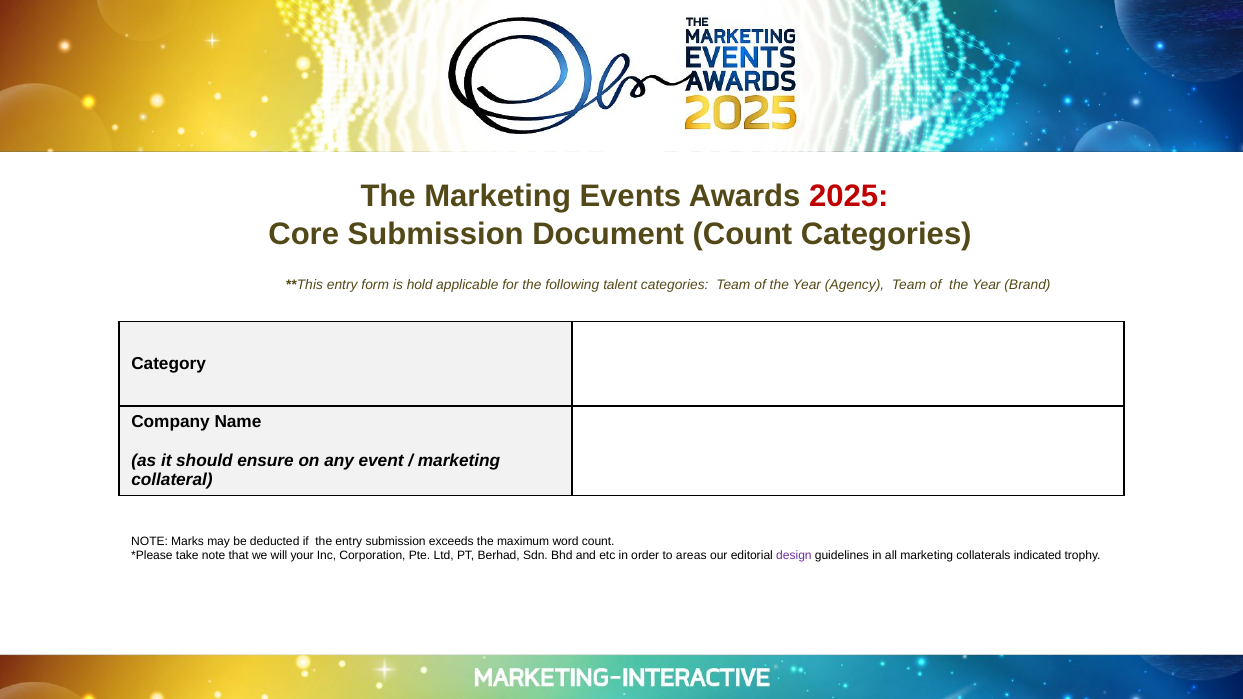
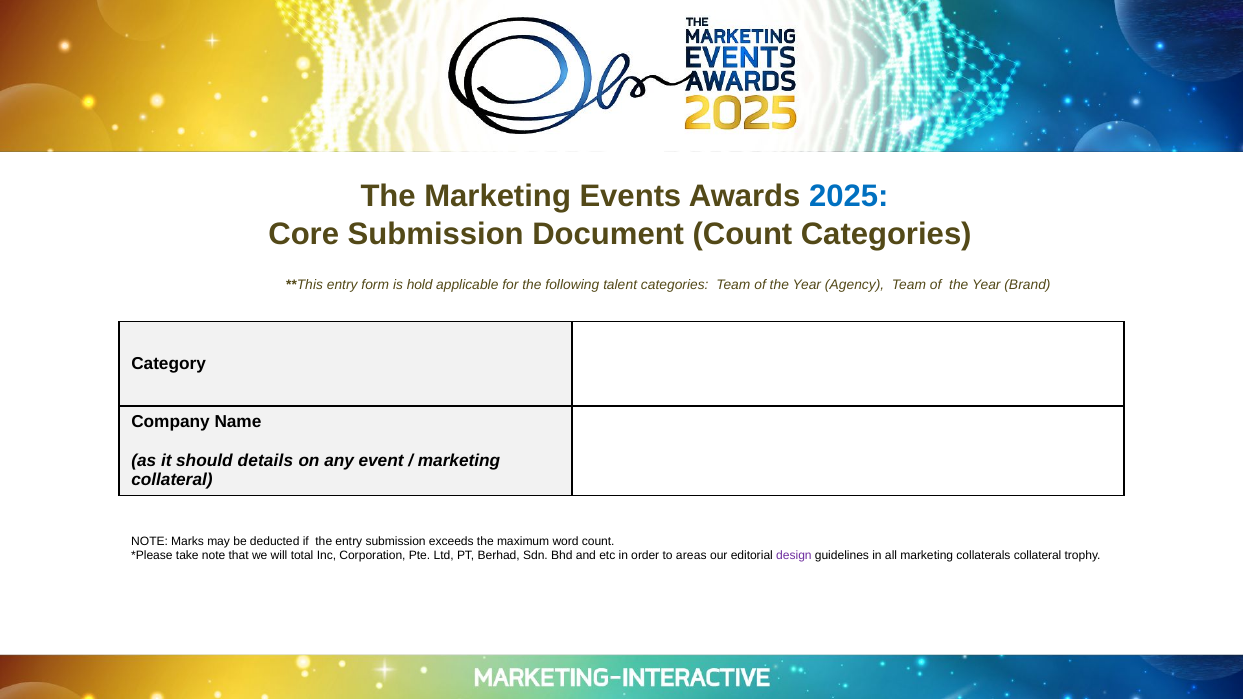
2025 colour: red -> blue (849, 197)
ensure: ensure -> details (265, 461)
your: your -> total (302, 556)
collaterals indicated: indicated -> collateral (1038, 556)
